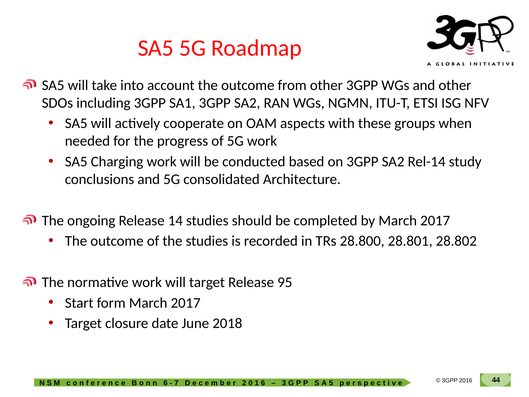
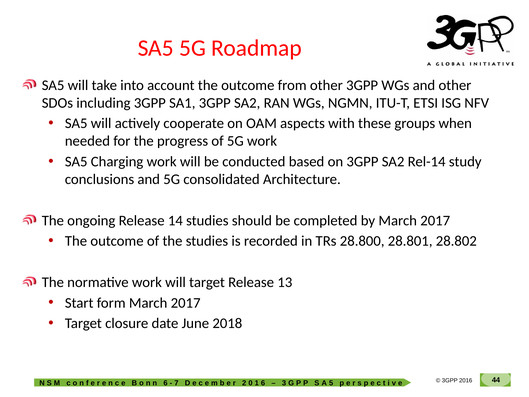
95: 95 -> 13 (285, 282)
